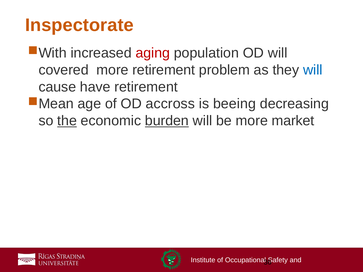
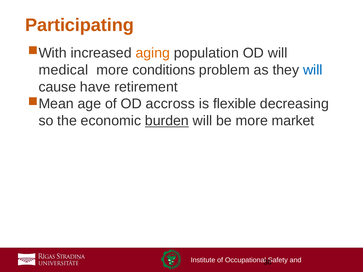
Inspectorate: Inspectorate -> Participating (79, 25)
aging colour: red -> orange (153, 53)
covered: covered -> medical (63, 70)
more retirement: retirement -> conditions (164, 70)
beeing: beeing -> flexible (235, 104)
the underline: present -> none (67, 121)
